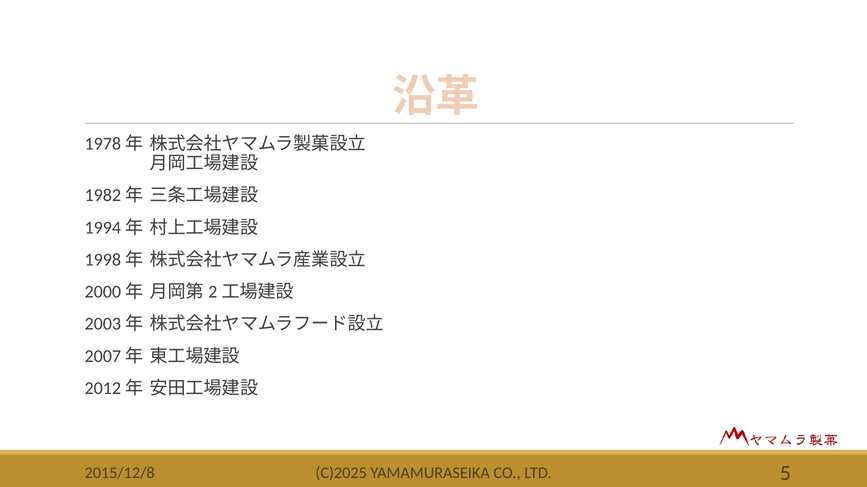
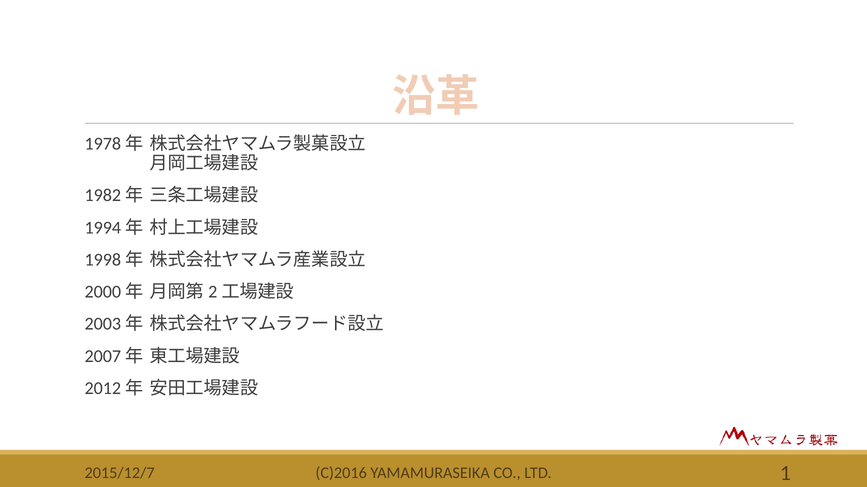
C)2025: C)2025 -> C)2016 (341, 473)
5: 5 -> 1 (785, 474)
2015/12/8: 2015/12/8 -> 2015/12/7 (120, 473)
